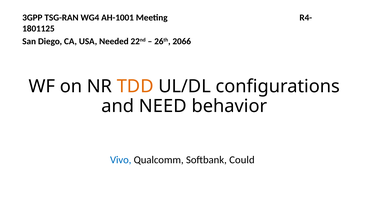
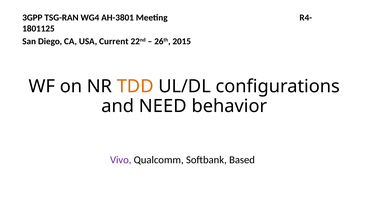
AH-1001: AH-1001 -> AH-3801 (118, 18)
Needed: Needed -> Current (114, 41)
2066: 2066 -> 2015 (182, 41)
Vivo colour: blue -> purple (121, 160)
Could: Could -> Based (242, 160)
